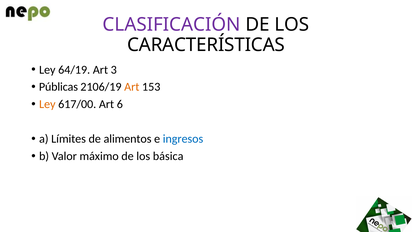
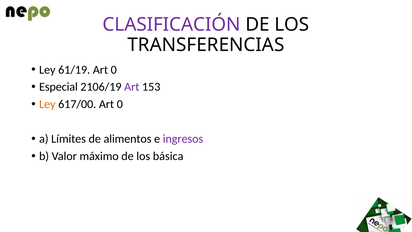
CARACTERÍSTICAS: CARACTERÍSTICAS -> TRANSFERENCIAS (206, 45)
64/19: 64/19 -> 61/19 (74, 70)
3: 3 -> 0 (114, 70)
Públicas: Públicas -> Especial (58, 87)
Art colour: orange -> purple (132, 87)
617/00 Art 6: 6 -> 0 (120, 104)
ingresos colour: blue -> purple (183, 139)
